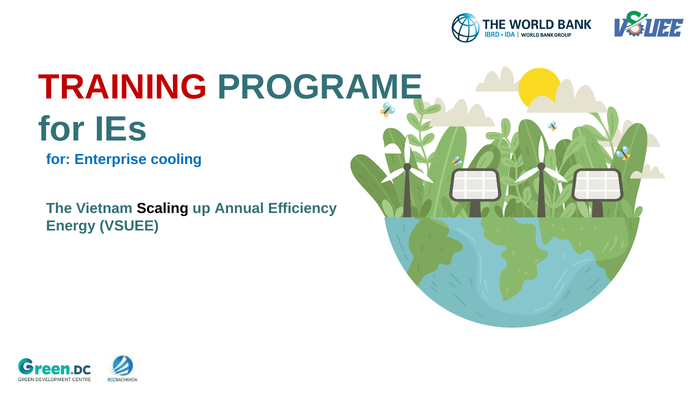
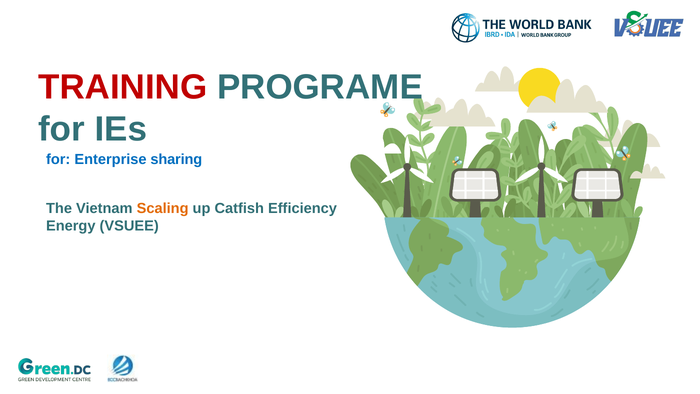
cooling: cooling -> sharing (176, 159)
Scaling colour: black -> orange (163, 208)
Annual: Annual -> Catfish (239, 208)
